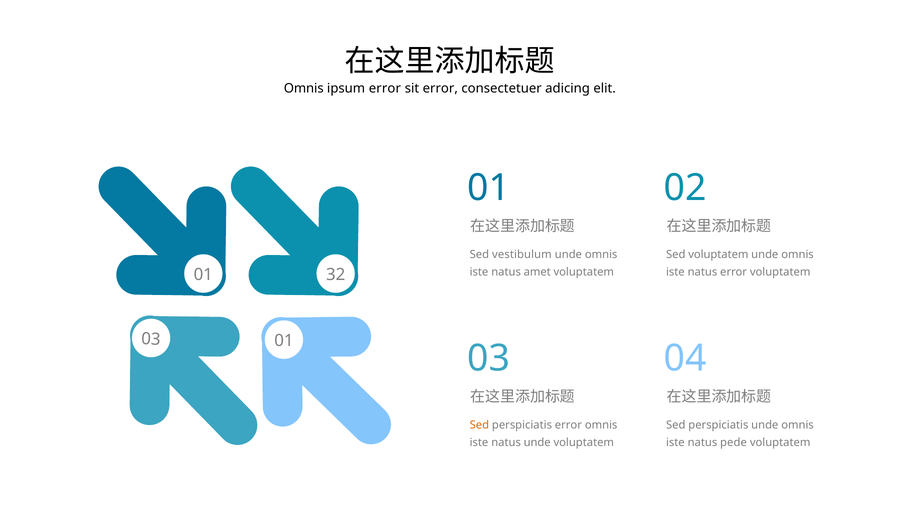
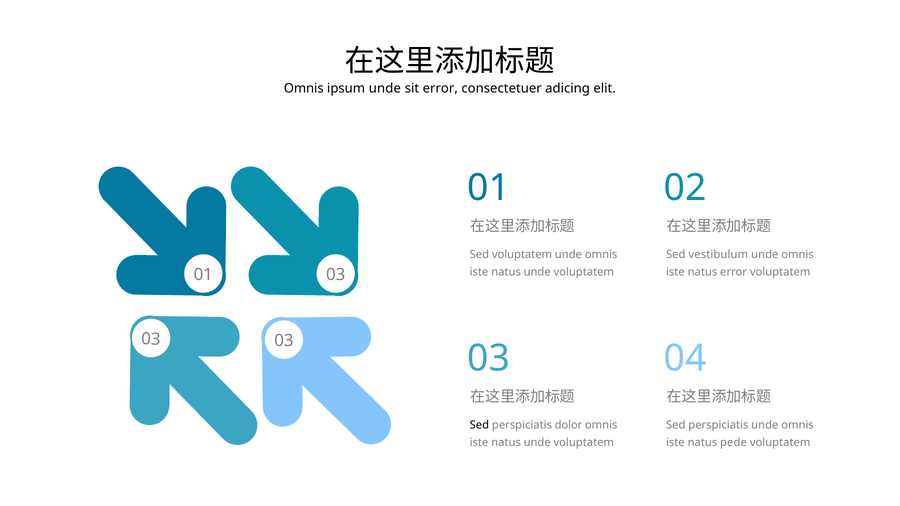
ipsum error: error -> unde (385, 88)
Sed vestibulum: vestibulum -> voluptatem (522, 255)
Sed voluptatem: voluptatem -> vestibulum (718, 255)
amet: amet -> unde (537, 272)
01 32: 32 -> 03 (336, 275)
01: 01 -> 03 (284, 341)
Sed colour: orange -> black (479, 425)
perspiciatis error: error -> dolor (568, 425)
